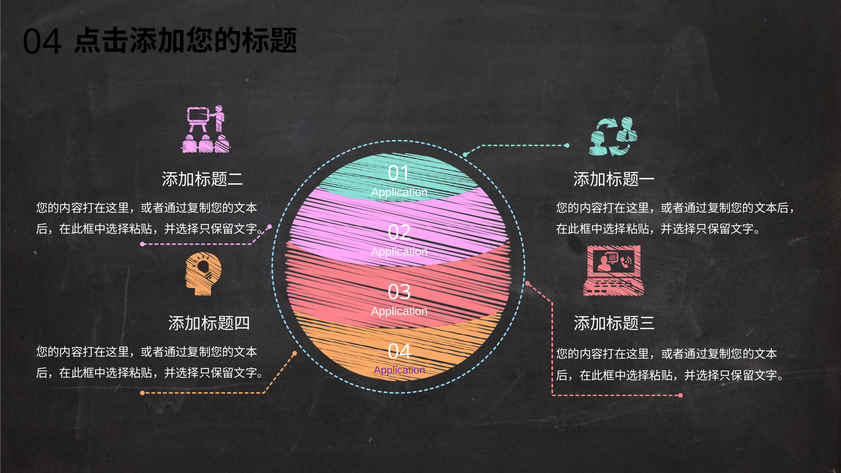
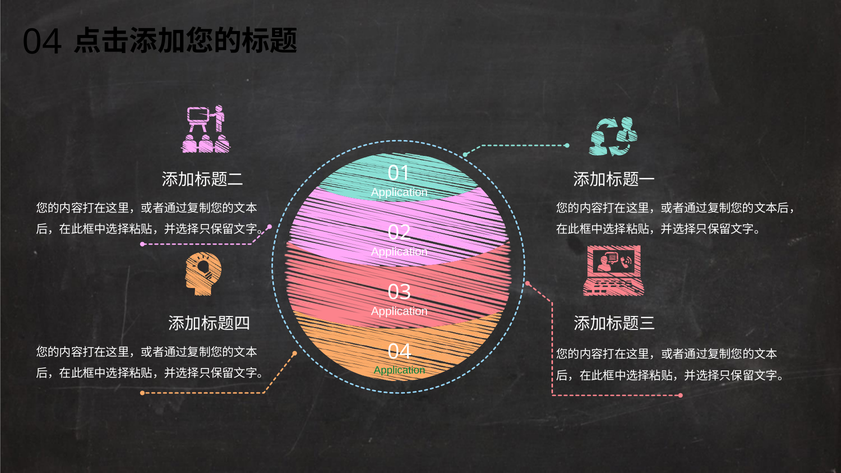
Application colour: purple -> green (400, 370)
